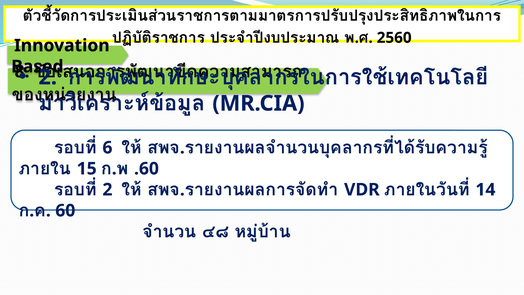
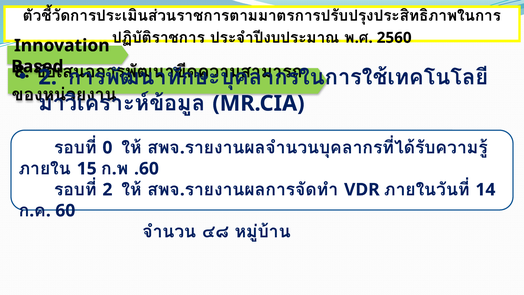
6: 6 -> 0 (107, 148)
